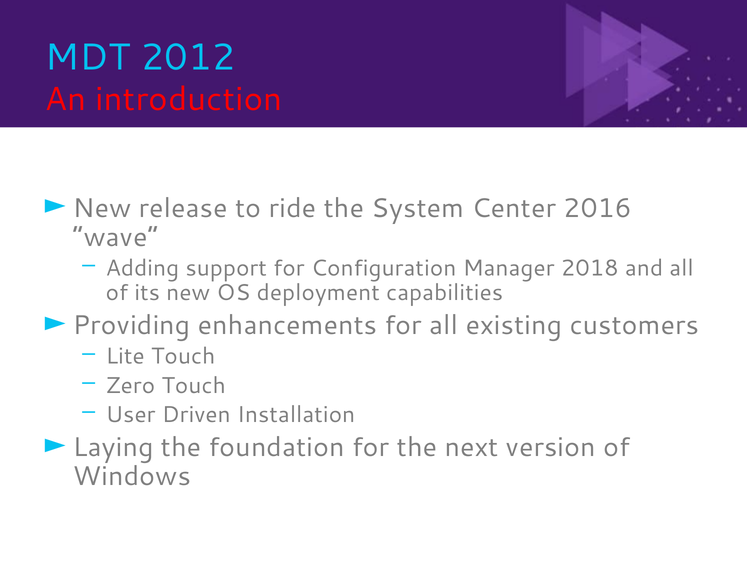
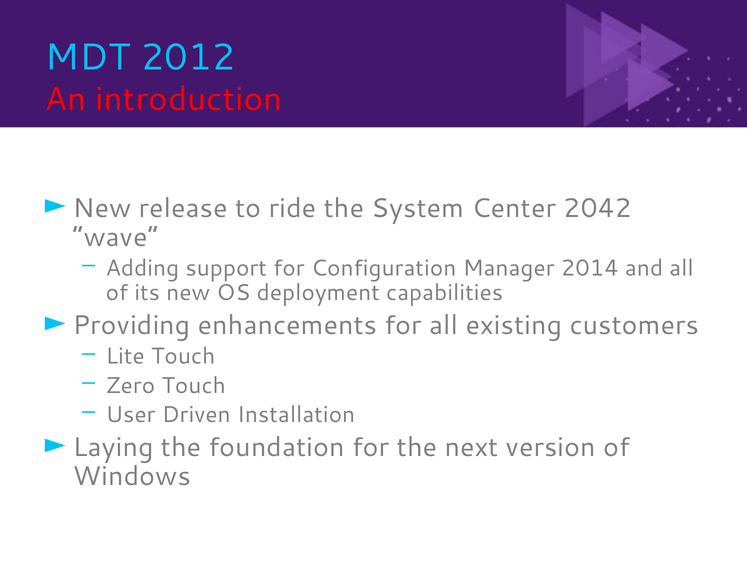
2016: 2016 -> 2042 (598, 208)
2018: 2018 -> 2014 (590, 268)
